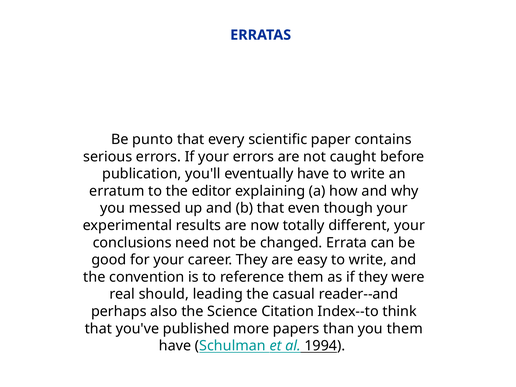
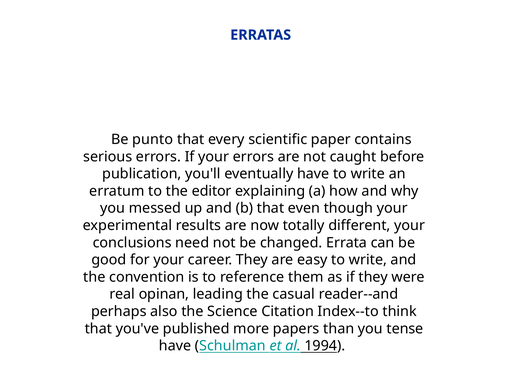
should: should -> opinan (164, 294)
you them: them -> tense (405, 329)
